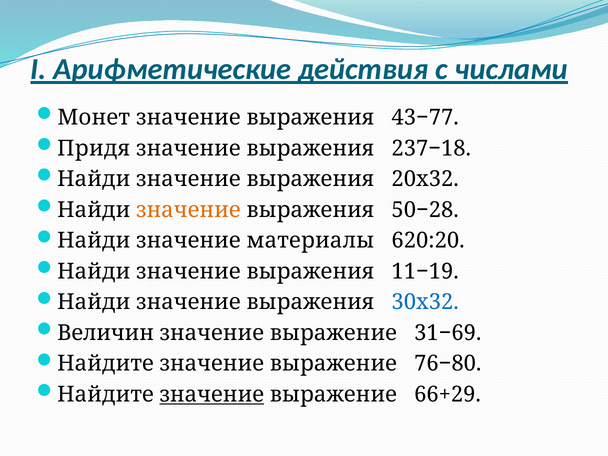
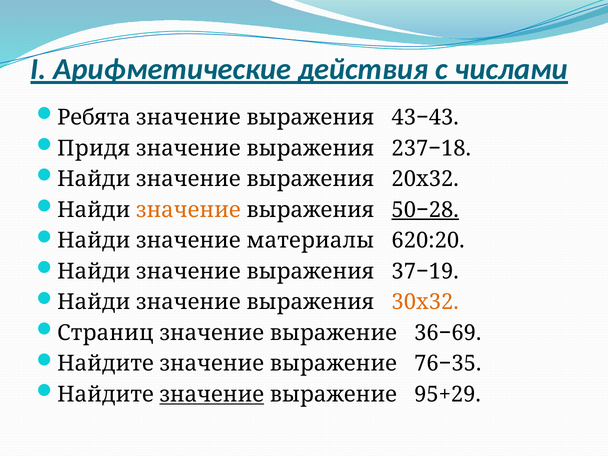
Монет: Монет -> Ребята (94, 117)
43−77: 43−77 -> 43−43 (425, 117)
50−28 underline: none -> present (425, 210)
11−19: 11−19 -> 37−19 (425, 271)
30х32 colour: blue -> orange (425, 302)
Величин: Величин -> Страниц (105, 333)
31−69: 31−69 -> 36−69 (448, 333)
76−80: 76−80 -> 76−35 (448, 364)
66+29: 66+29 -> 95+29 (448, 395)
